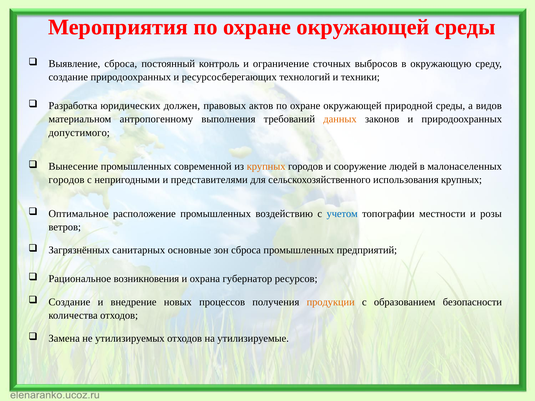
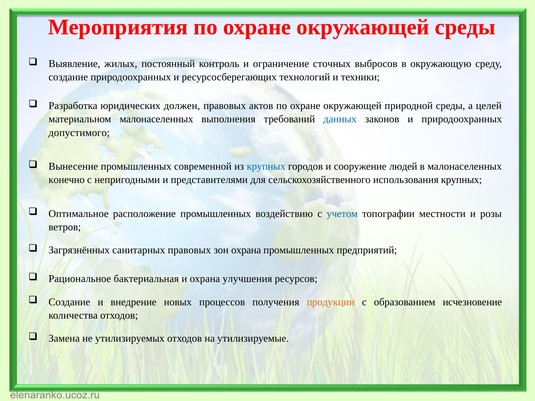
Выявление сброса: сброса -> жилых (121, 64)
видов: видов -> целей (489, 106)
материальном антропогенному: антропогенному -> малонаселенных (156, 119)
данных colour: orange -> blue (340, 119)
крупных colour: orange -> blue (266, 166)
городов: городов -> конечно (67, 180)
санитарных основные: основные -> правовых (189, 250)
зон сброса: сброса -> охрана (246, 250)
возникновения: возникновения -> бактериальная (146, 279)
губернатор: губернатор -> улучшения (247, 279)
безопасности: безопасности -> исчезновение (472, 302)
